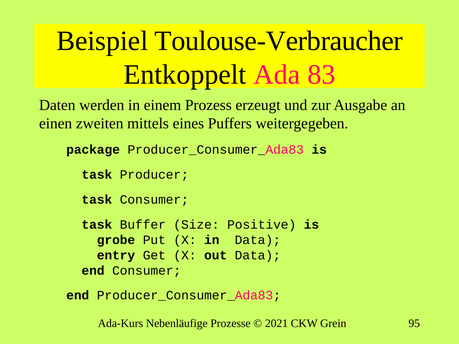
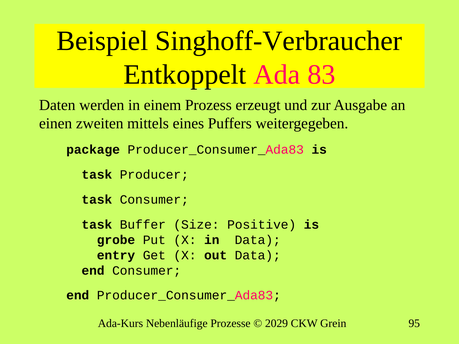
Toulouse-Verbraucher: Toulouse-Verbraucher -> Singhoff-Verbraucher (279, 41)
2021: 2021 -> 2029 (277, 324)
